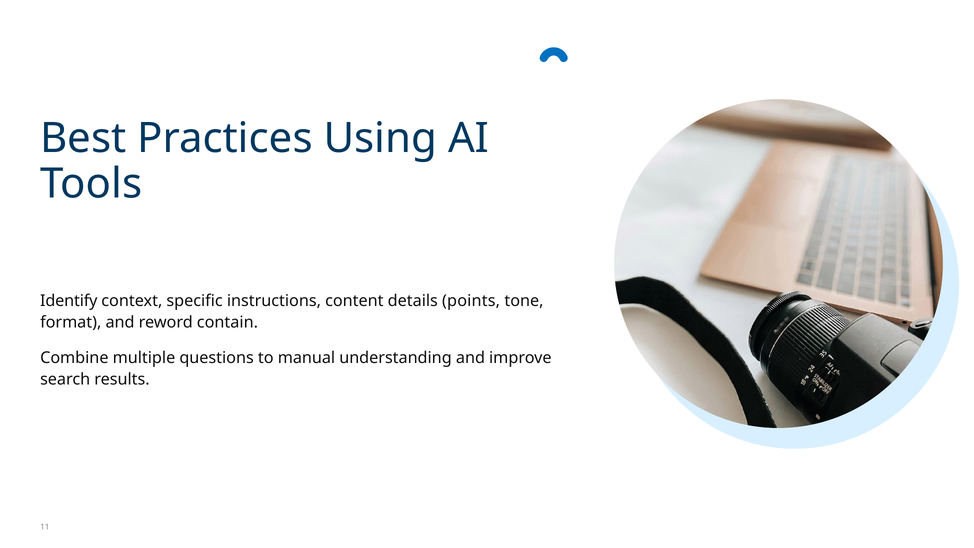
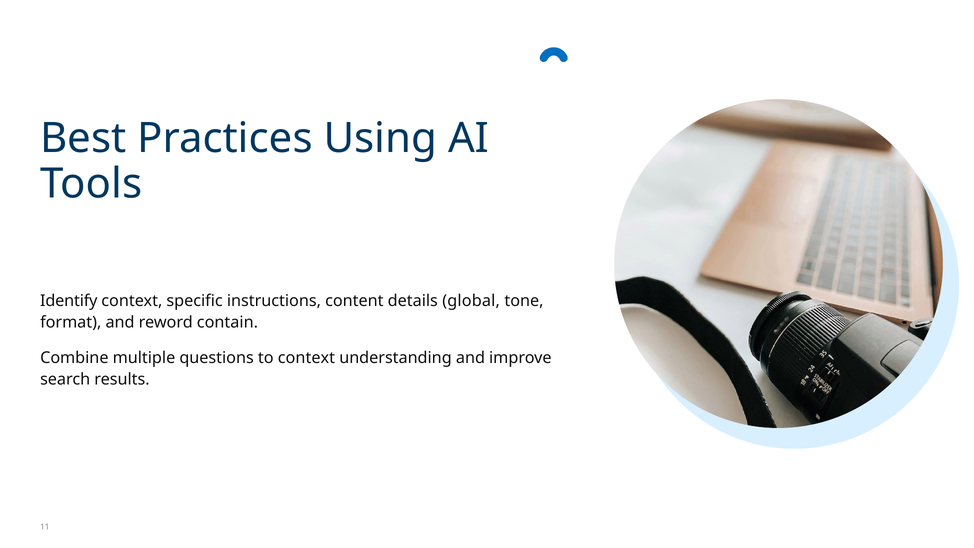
points: points -> global (471, 301)
to manual: manual -> context (306, 358)
